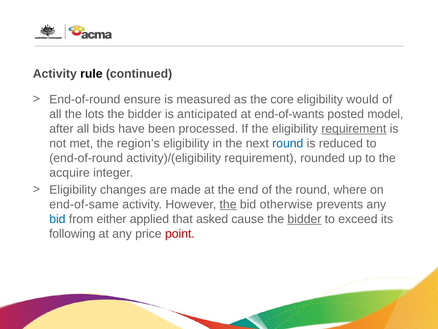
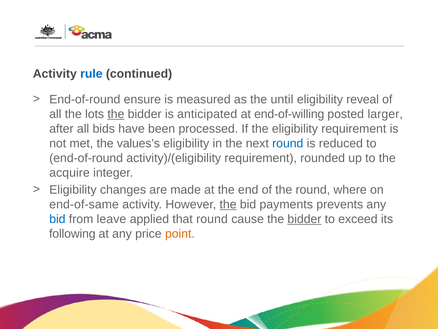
rule colour: black -> blue (91, 74)
core: core -> until (282, 99)
would: would -> reveal (363, 99)
the underline: none -> present (116, 114)
end-of-wants: end-of-wants -> end-of-willing (289, 114)
model: model -> larger (385, 114)
requirement underline: present -> none (354, 129)
region’s: region’s -> values’s (138, 143)
otherwise: otherwise -> payments (286, 204)
either: either -> leave (111, 219)
that asked: asked -> round (212, 219)
point colour: red -> orange (180, 233)
